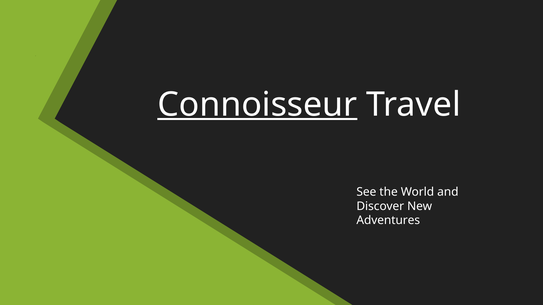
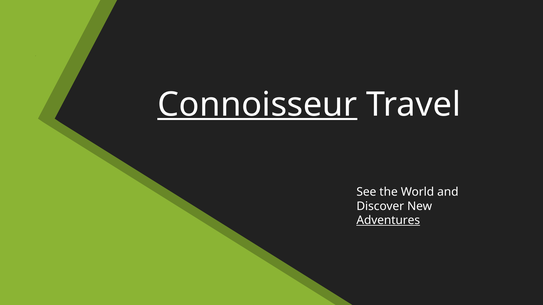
Adventures underline: none -> present (388, 221)
